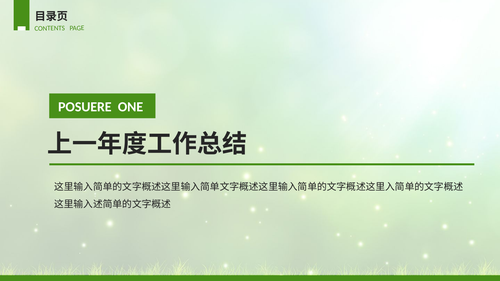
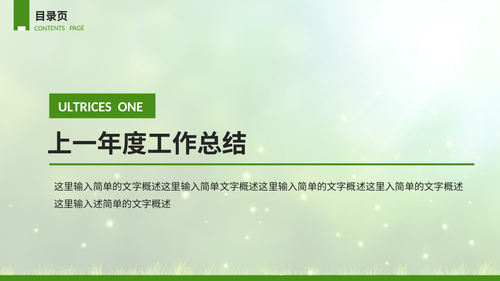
POSUERE: POSUERE -> ULTRICES (85, 107)
